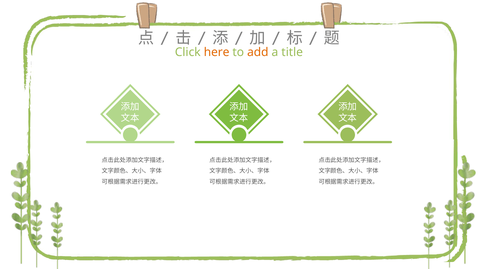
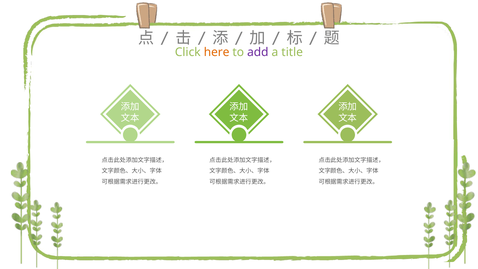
add colour: orange -> purple (258, 52)
